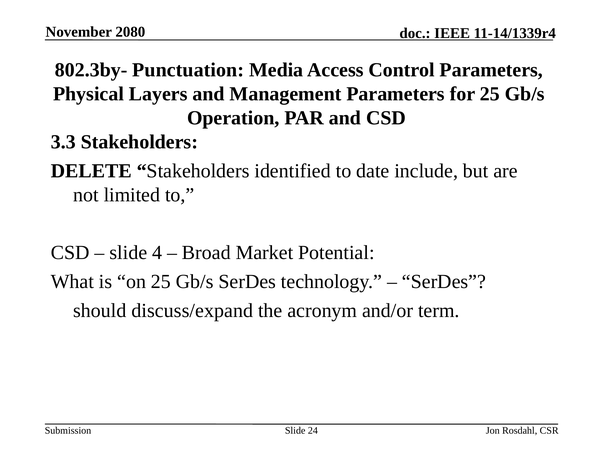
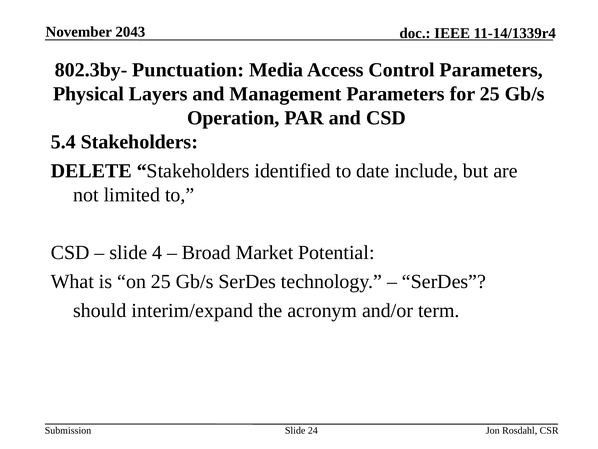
2080: 2080 -> 2043 (130, 32)
3.3: 3.3 -> 5.4 (63, 142)
discuss/expand: discuss/expand -> interim/expand (192, 310)
